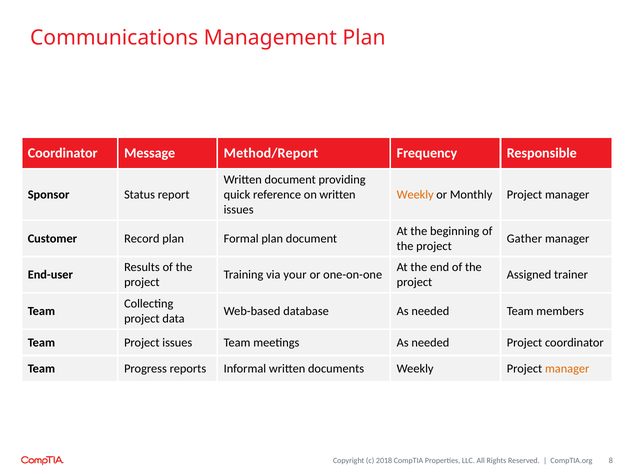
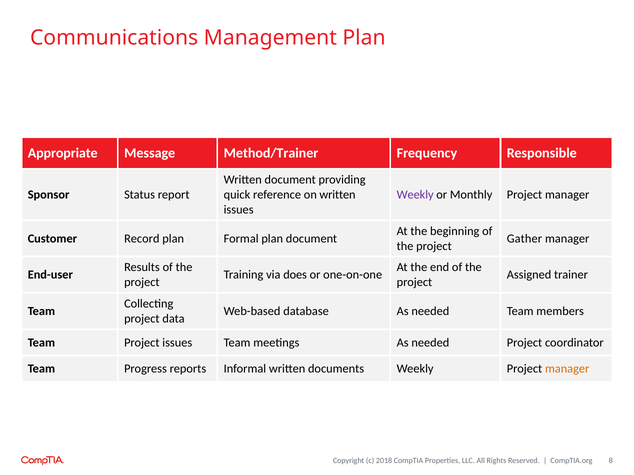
Coordinator: Coordinator -> Appropriate (63, 153)
Method/Report: Method/Report -> Method/Trainer (271, 153)
Weekly colour: orange -> purple (415, 195)
your: your -> does (295, 275)
